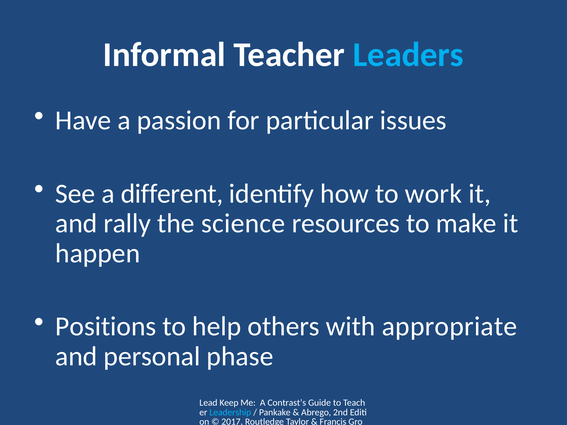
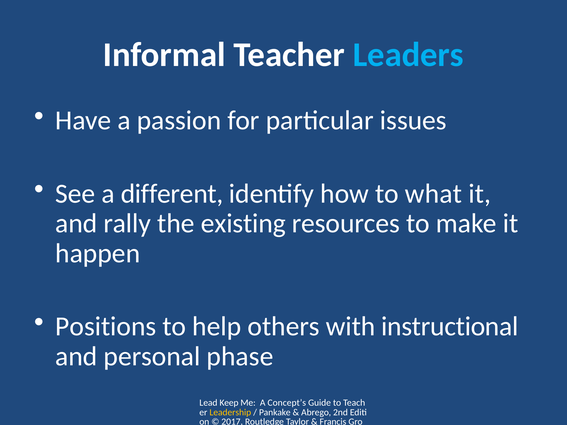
work: work -> what (433, 194)
science: science -> existing (243, 224)
appropriate: appropriate -> instructional (450, 327)
Contrast’s: Contrast’s -> Concept’s (287, 403)
Leadership colour: light blue -> yellow (230, 412)
